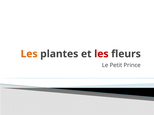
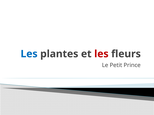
Les colour: orange -> blue (29, 54)
